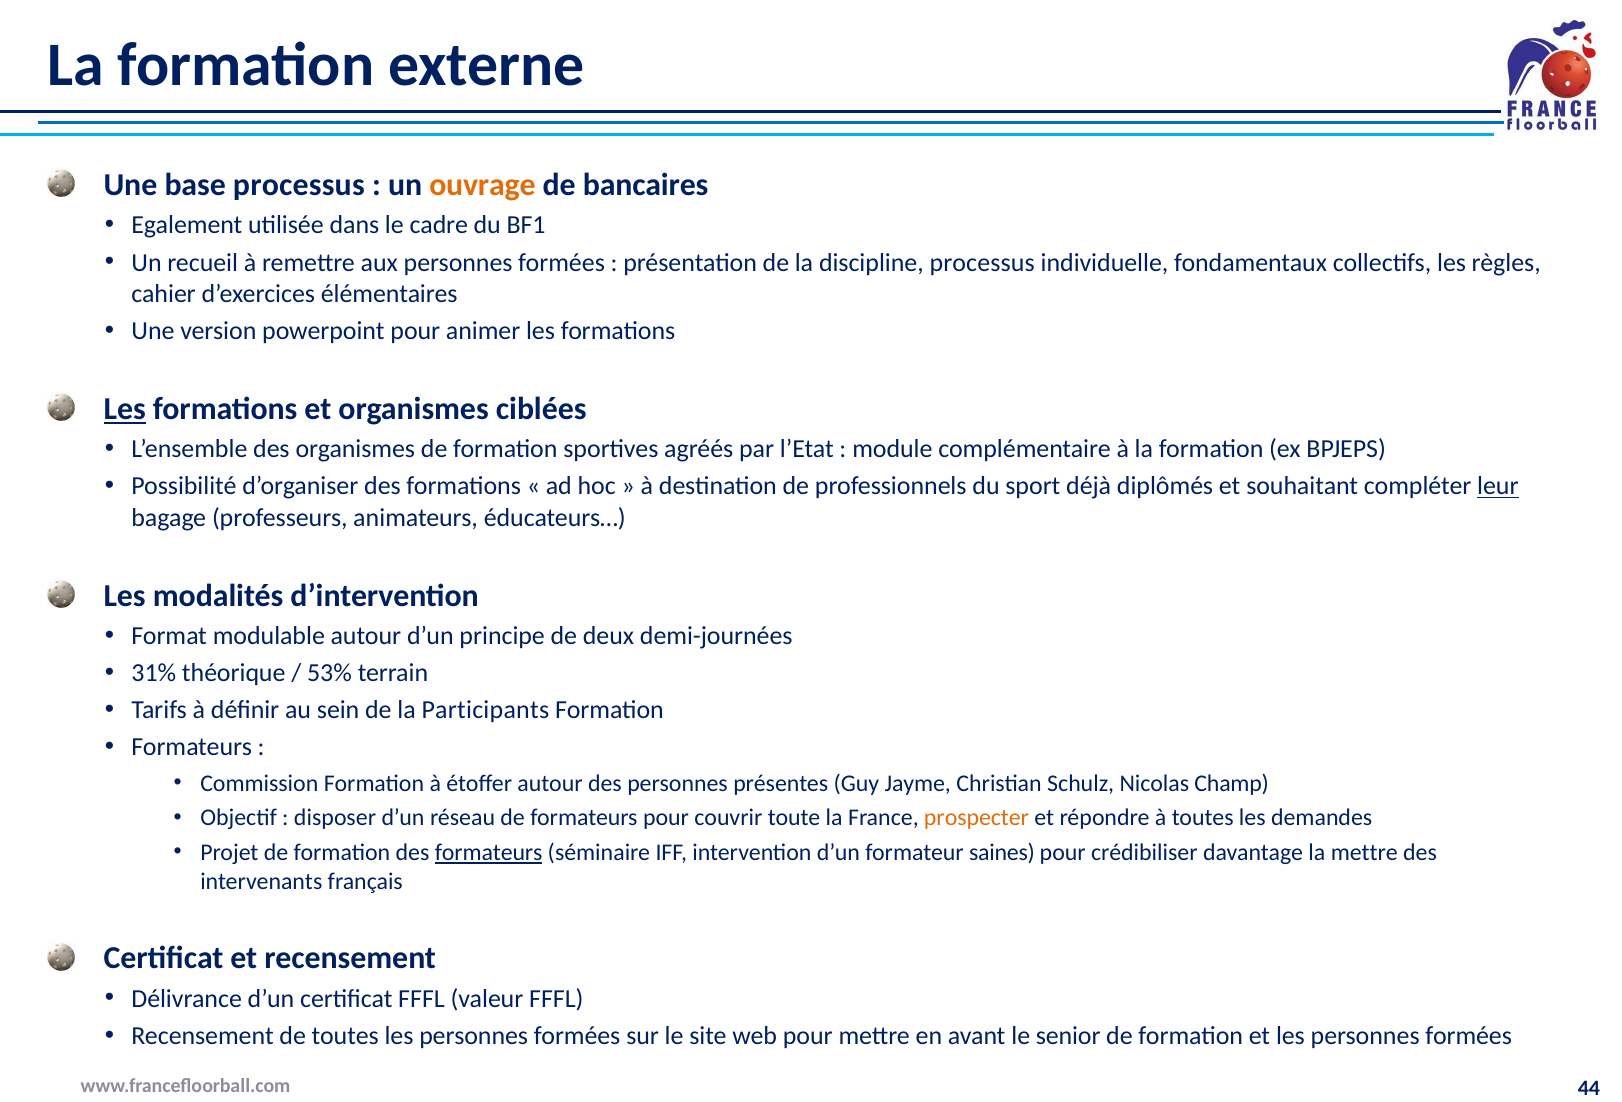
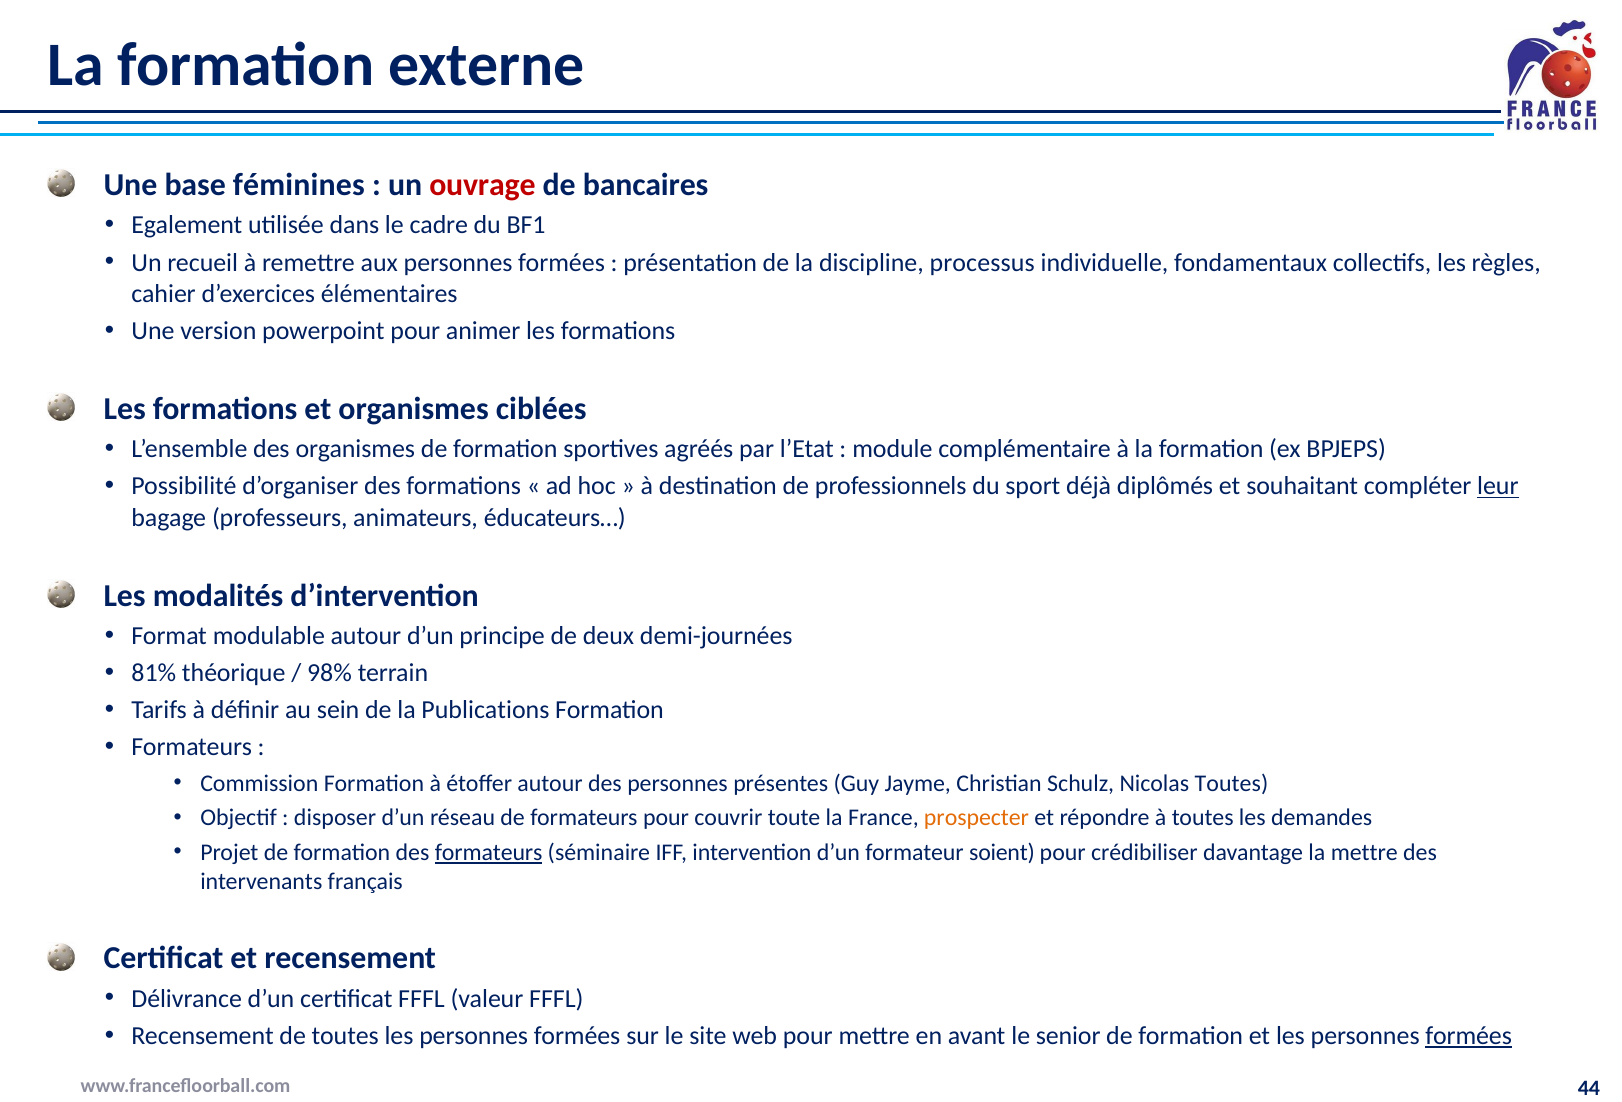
base processus: processus -> féminines (299, 185)
ouvrage colour: orange -> red (482, 185)
Les underline: present -> none (125, 409)
31%: 31% -> 81% (154, 673)
53%: 53% -> 98% (329, 673)
Participants: Participants -> Publications (485, 710)
Nicolas Champ: Champ -> Toutes (1231, 783)
saines: saines -> soient (1002, 853)
formées underline: none -> present (1469, 1036)
